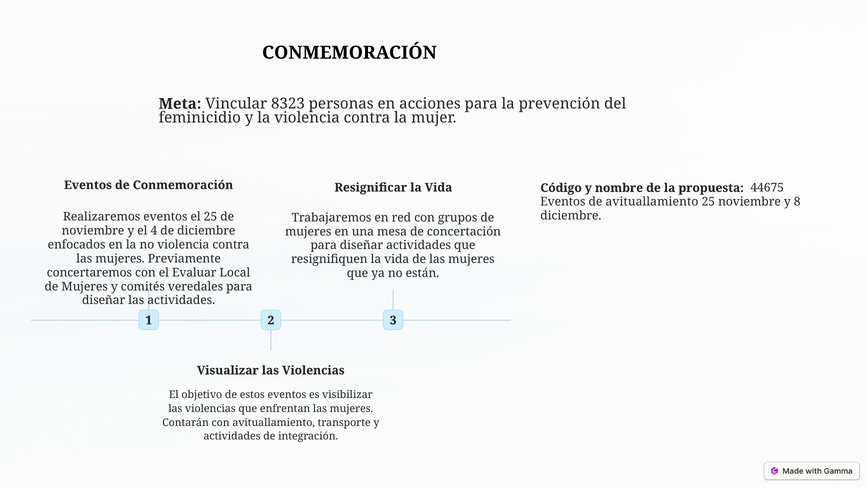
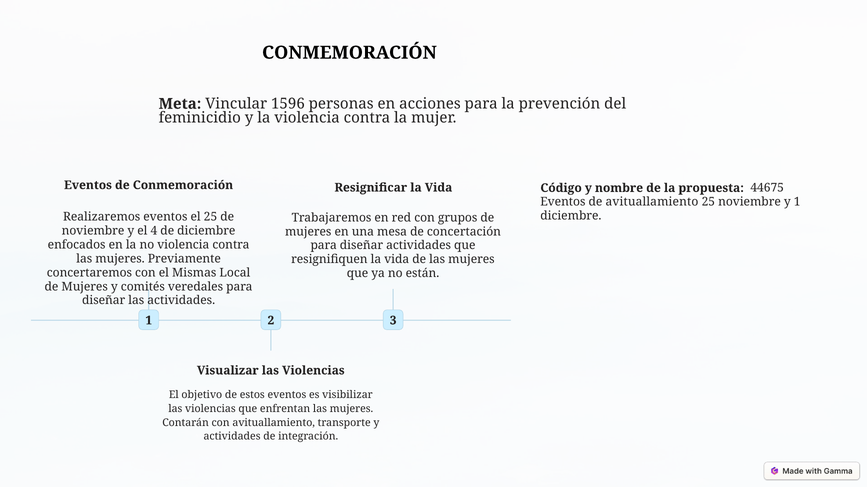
8323: 8323 -> 1596 (288, 104)
y 8: 8 -> 1 (797, 202)
Evaluar: Evaluar -> Mismas (194, 273)
